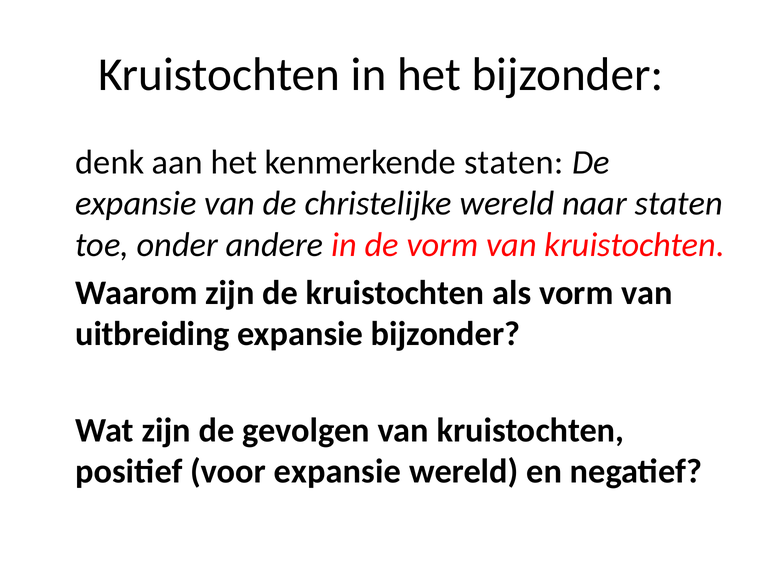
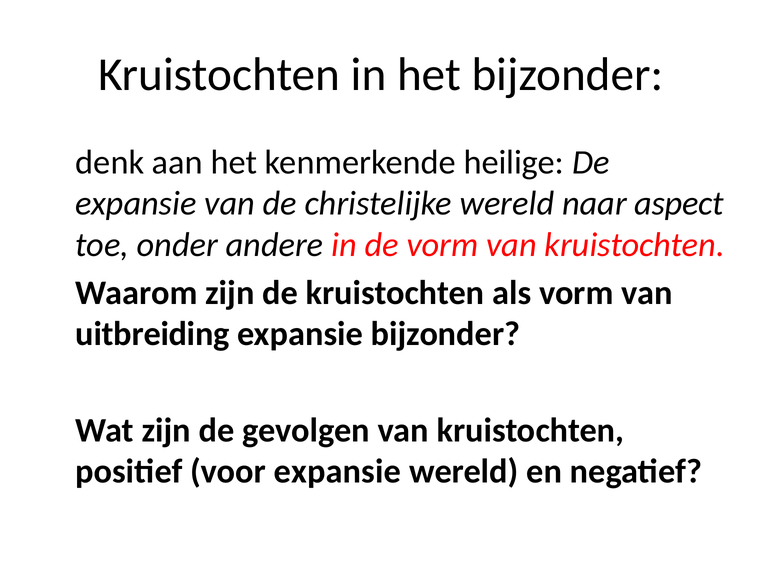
kenmerkende staten: staten -> heilige (514, 162)
naar staten: staten -> aspect (679, 203)
